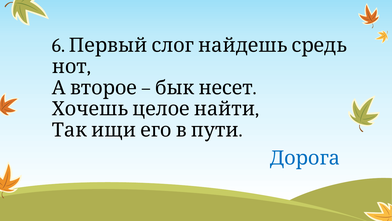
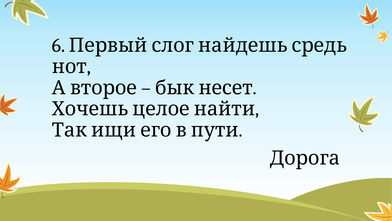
Дорога colour: blue -> black (305, 158)
